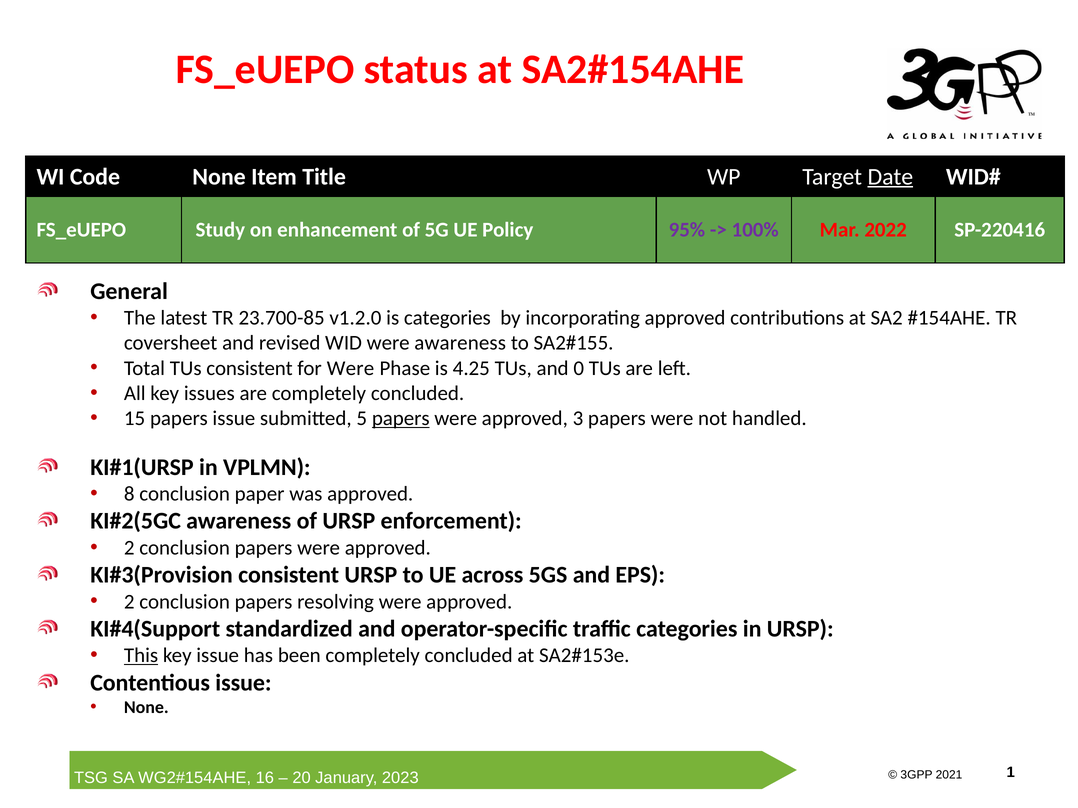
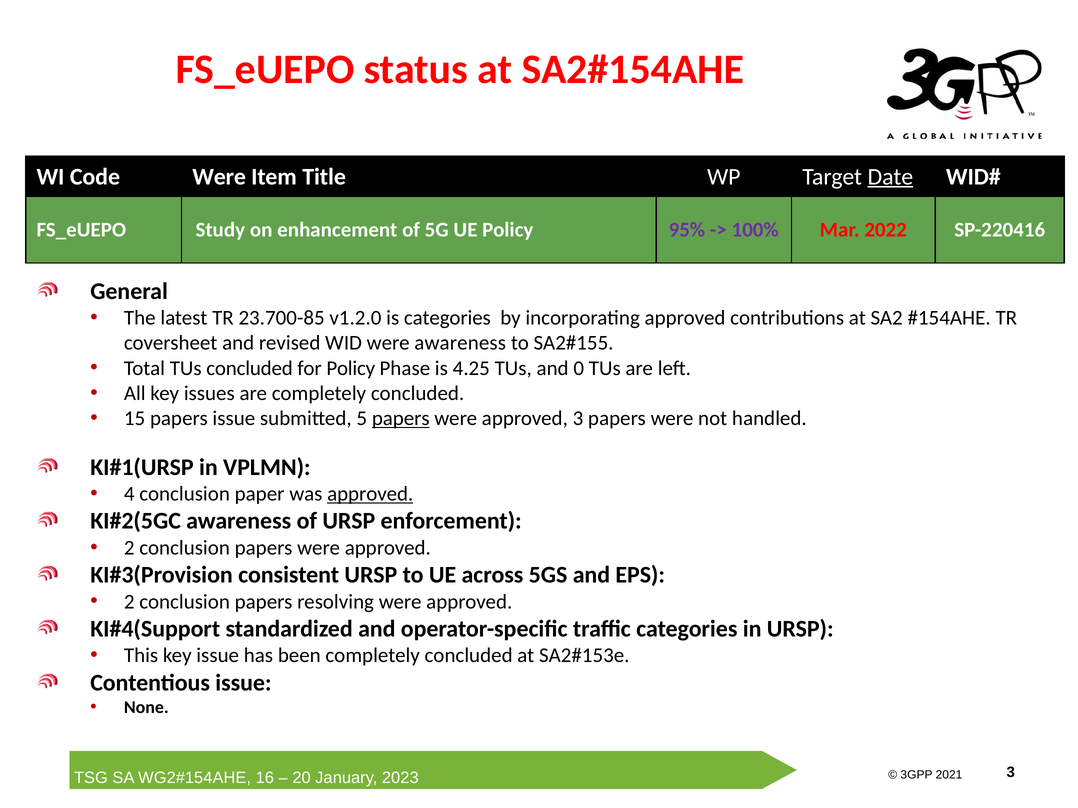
Code None: None -> Were (219, 177)
TUs consistent: consistent -> concluded (250, 368)
for Were: Were -> Policy (351, 368)
8: 8 -> 4 (129, 494)
approved underline: none -> present (370, 494)
This underline: present -> none (141, 656)
1: 1 -> 3 (1011, 773)
